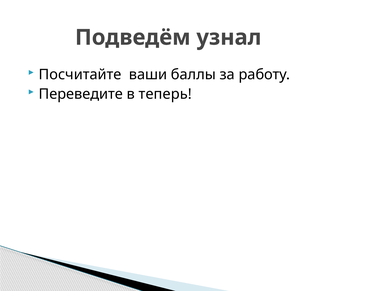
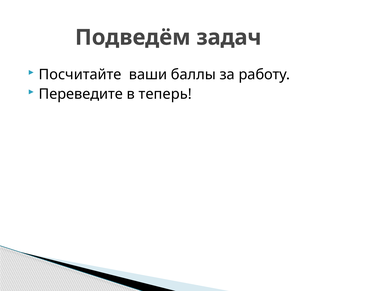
узнал: узнал -> задач (229, 37)
